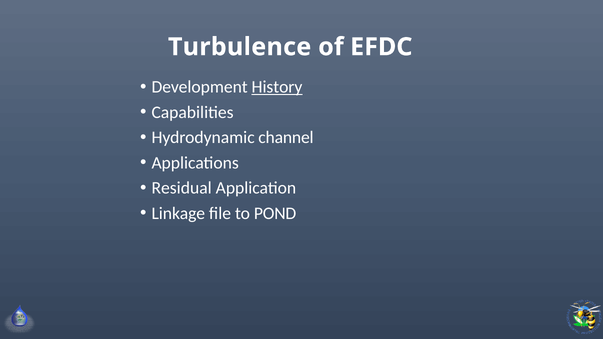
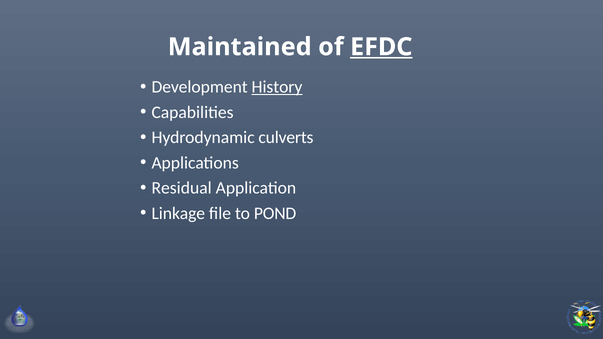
Turbulence: Turbulence -> Maintained (240, 47)
EFDC underline: none -> present (381, 47)
channel: channel -> culverts (286, 138)
